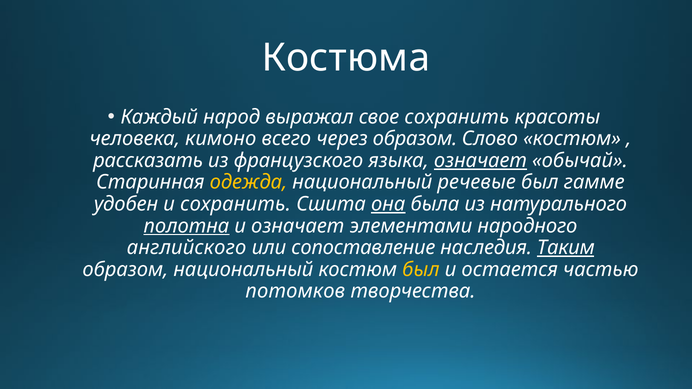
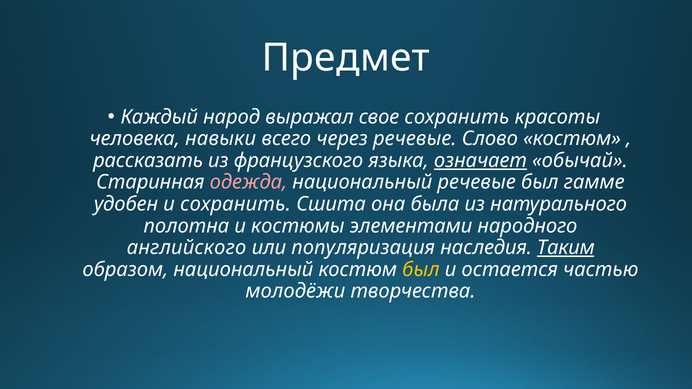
Костюма: Костюма -> Предмет (346, 58)
кимоно: кимоно -> навыки (221, 139)
через образом: образом -> речевые (415, 139)
одежда colour: yellow -> pink (248, 182)
она underline: present -> none (388, 204)
полотна underline: present -> none (186, 226)
и означает: означает -> костюмы (298, 226)
сопоставление: сопоставление -> популяризация (363, 248)
потомков: потомков -> молодёжи (295, 291)
